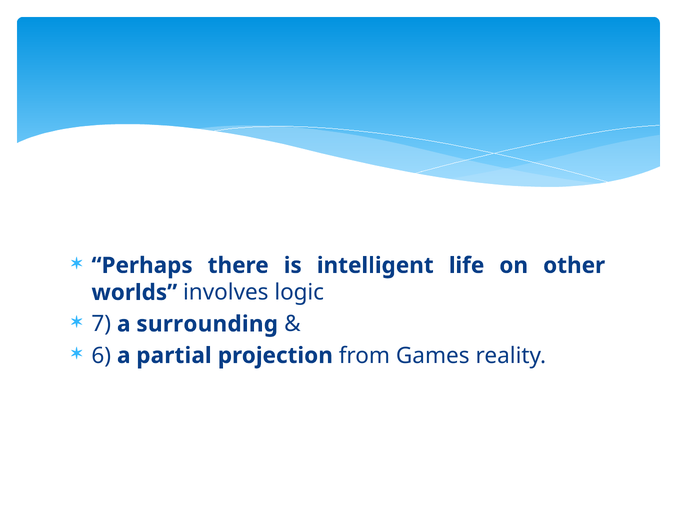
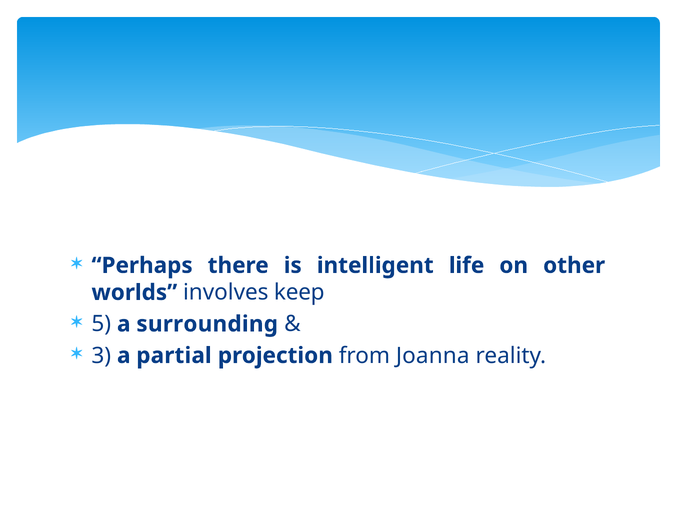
logic: logic -> keep (299, 293)
7: 7 -> 5 (101, 324)
6: 6 -> 3 (101, 356)
Games: Games -> Joanna (433, 356)
